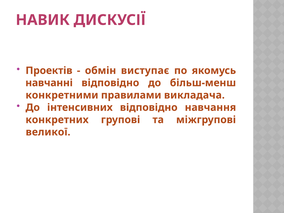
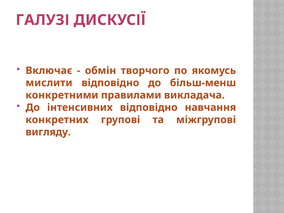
НАВИК: НАВИК -> ГАЛУЗІ (43, 20)
Проектів: Проектів -> Включає (49, 71)
виступає: виступає -> творчого (145, 71)
навчанні: навчанні -> мислити (49, 83)
великої: великої -> вигляду (48, 132)
